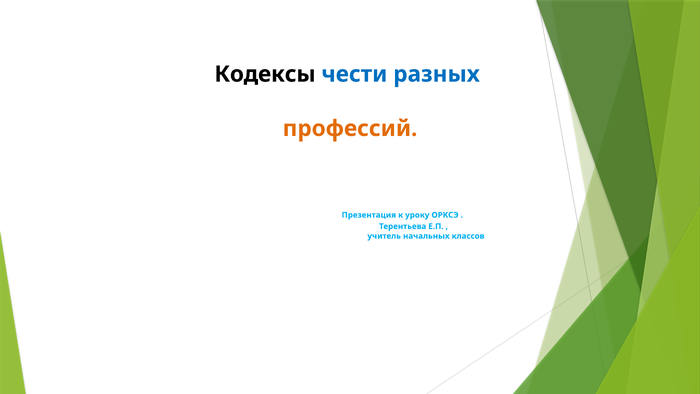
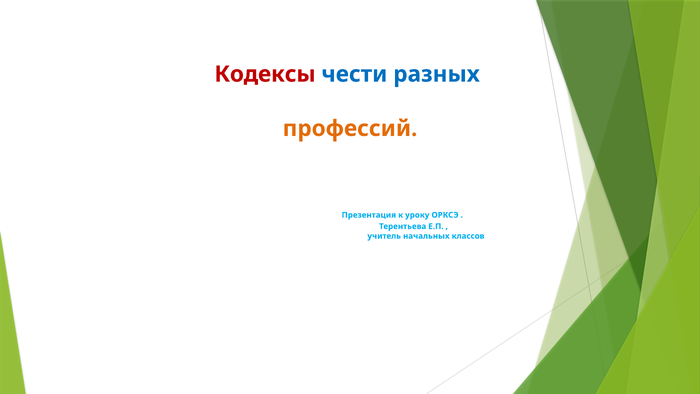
Кодексы colour: black -> red (265, 74)
